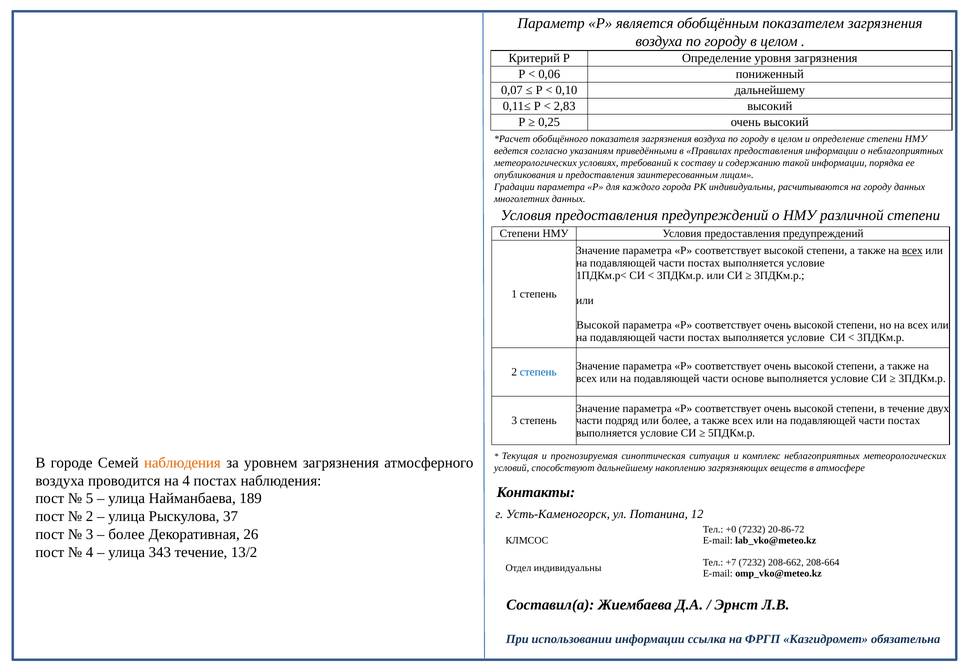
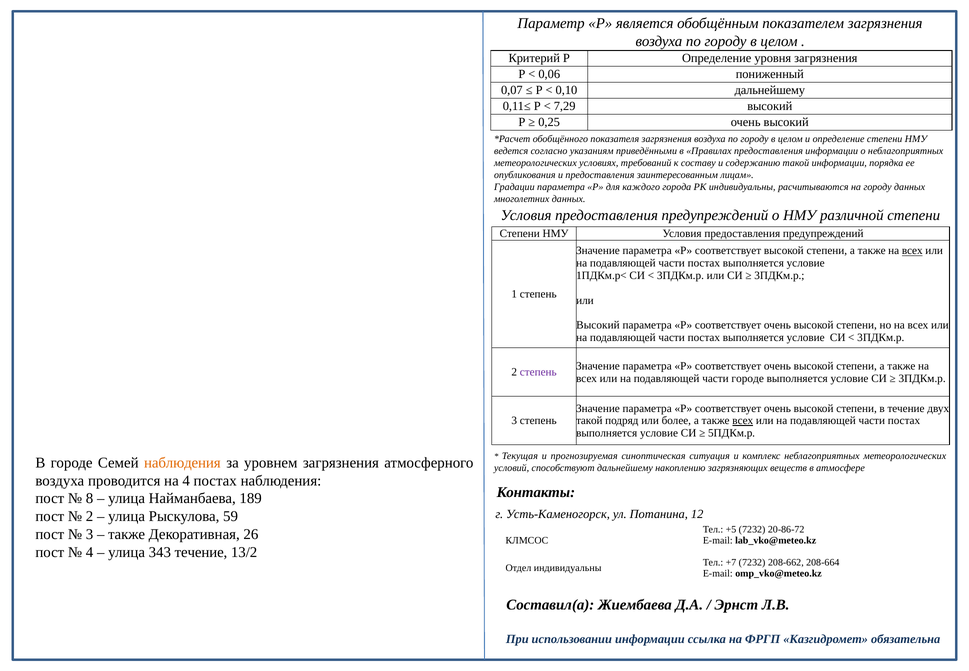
2,83: 2,83 -> 7,29 (565, 106)
Высокой: Высокой -> Высокий (598, 325)
степень colour: blue -> purple (538, 372)
части основе: основе -> городе (748, 378)
части: части -> такой (589, 421)
всех underline: none -> present (743, 421)
5: 5 -> 8 (90, 498)
37: 37 -> 59 (231, 516)
+0: +0 -> +5 (731, 529)
более: более -> также (127, 534)
